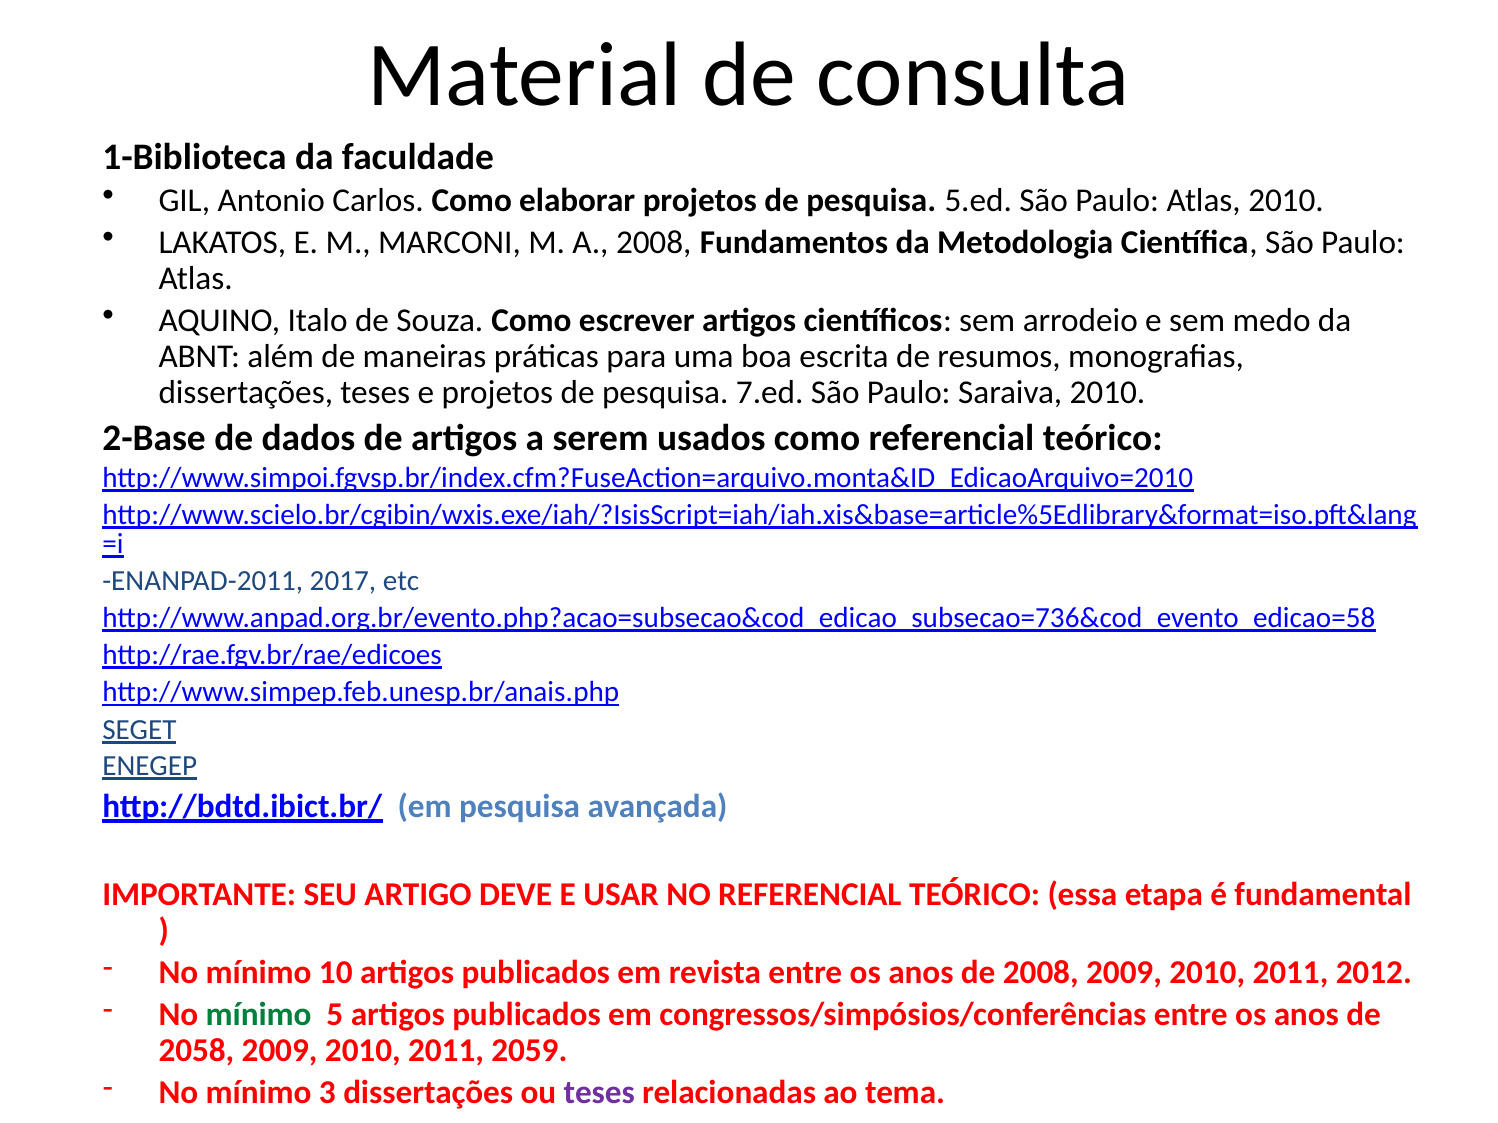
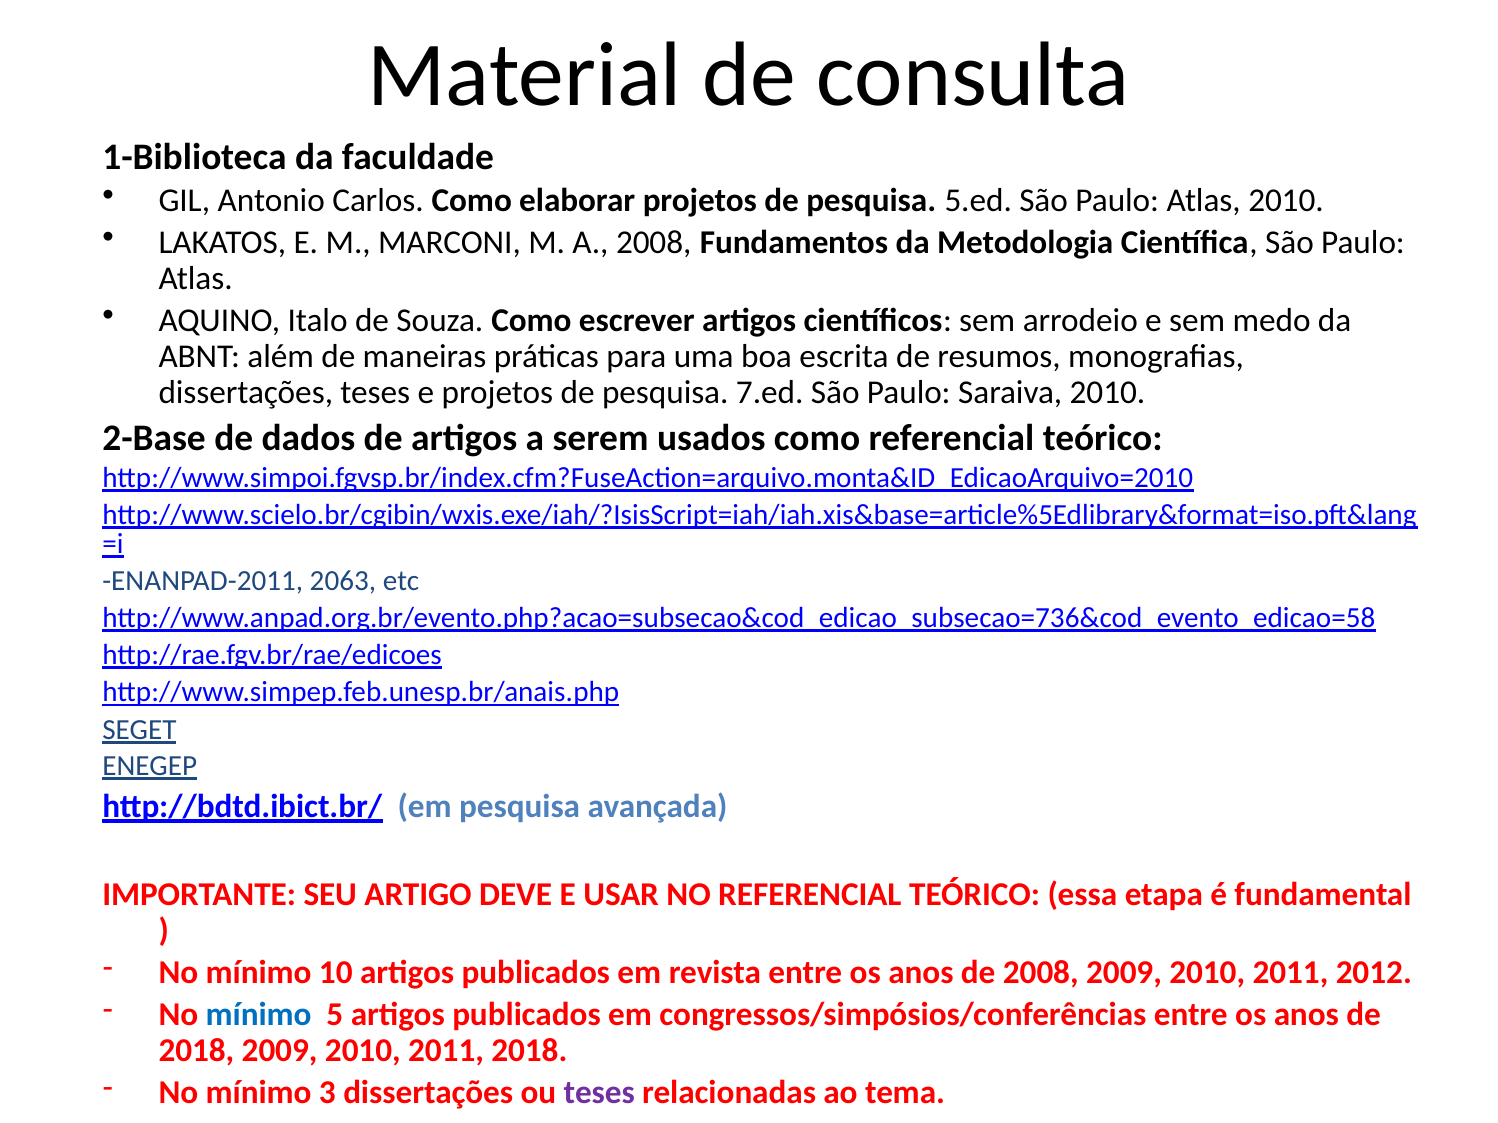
2017: 2017 -> 2063 (343, 582)
mínimo colour: green -> blue (259, 1015)
2058: 2058 -> 2018 (196, 1051)
2011 2059: 2059 -> 2018 (529, 1051)
